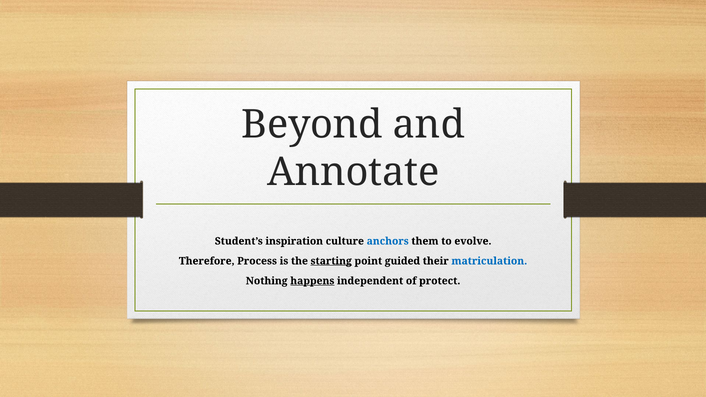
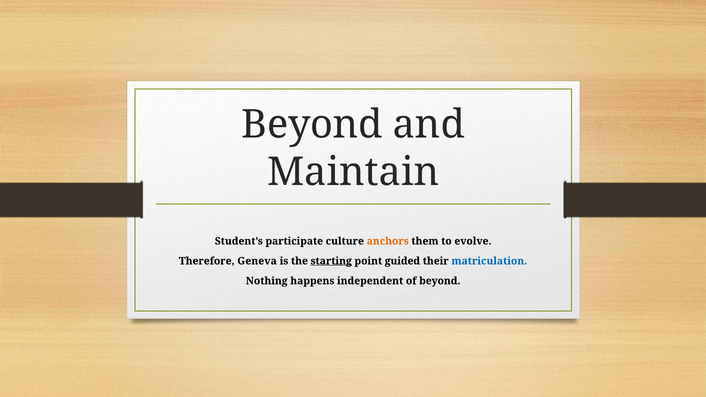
Annotate: Annotate -> Maintain (353, 172)
inspiration: inspiration -> participate (294, 241)
anchors colour: blue -> orange (388, 241)
Process: Process -> Geneva (257, 261)
happens underline: present -> none (312, 281)
of protect: protect -> beyond (440, 281)
